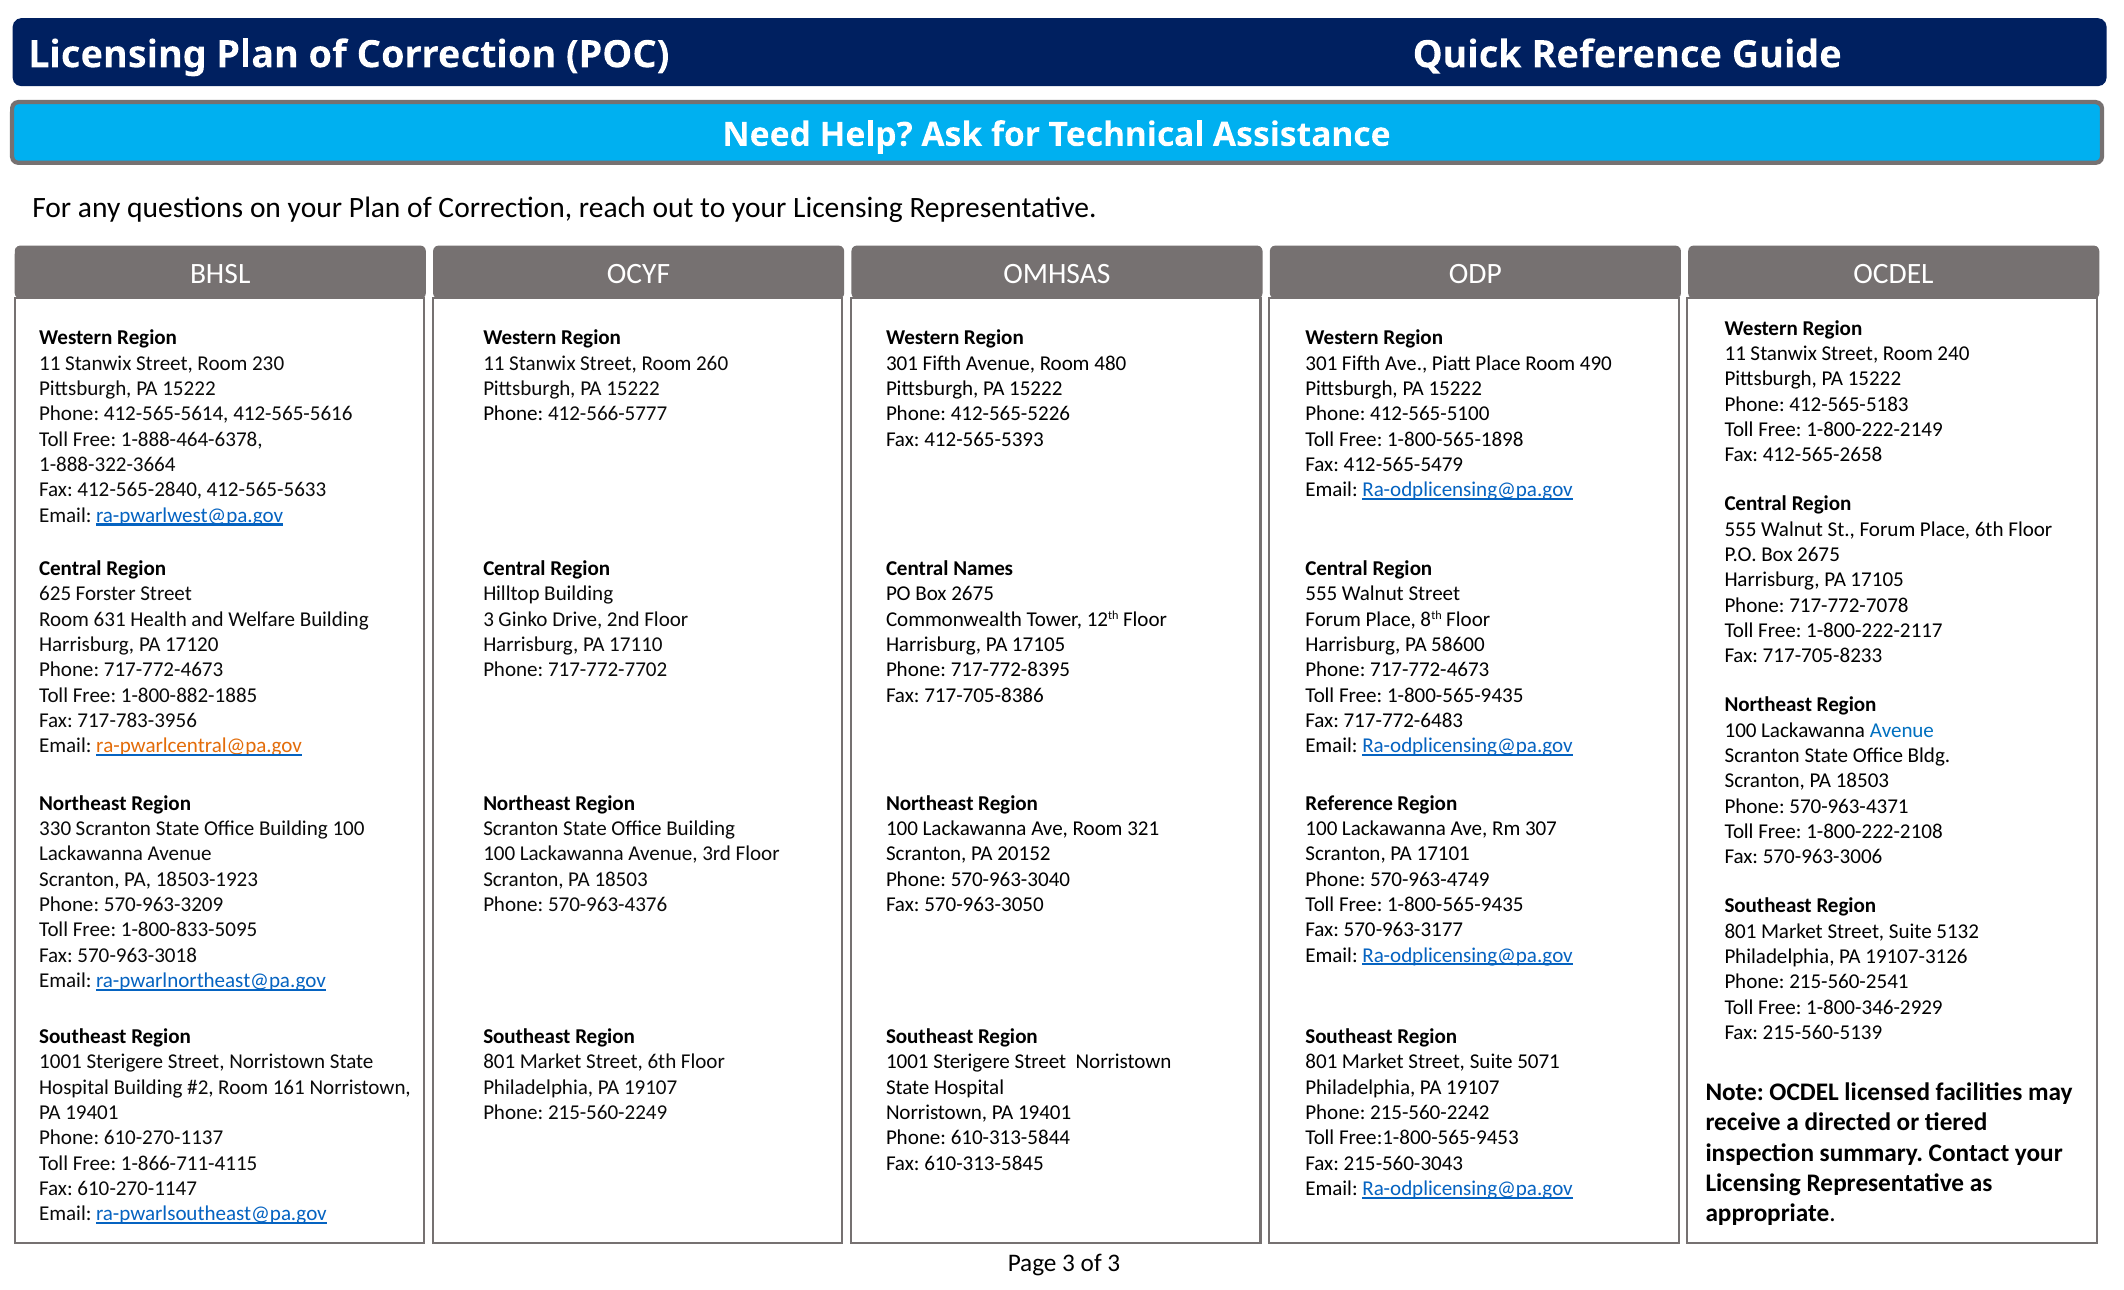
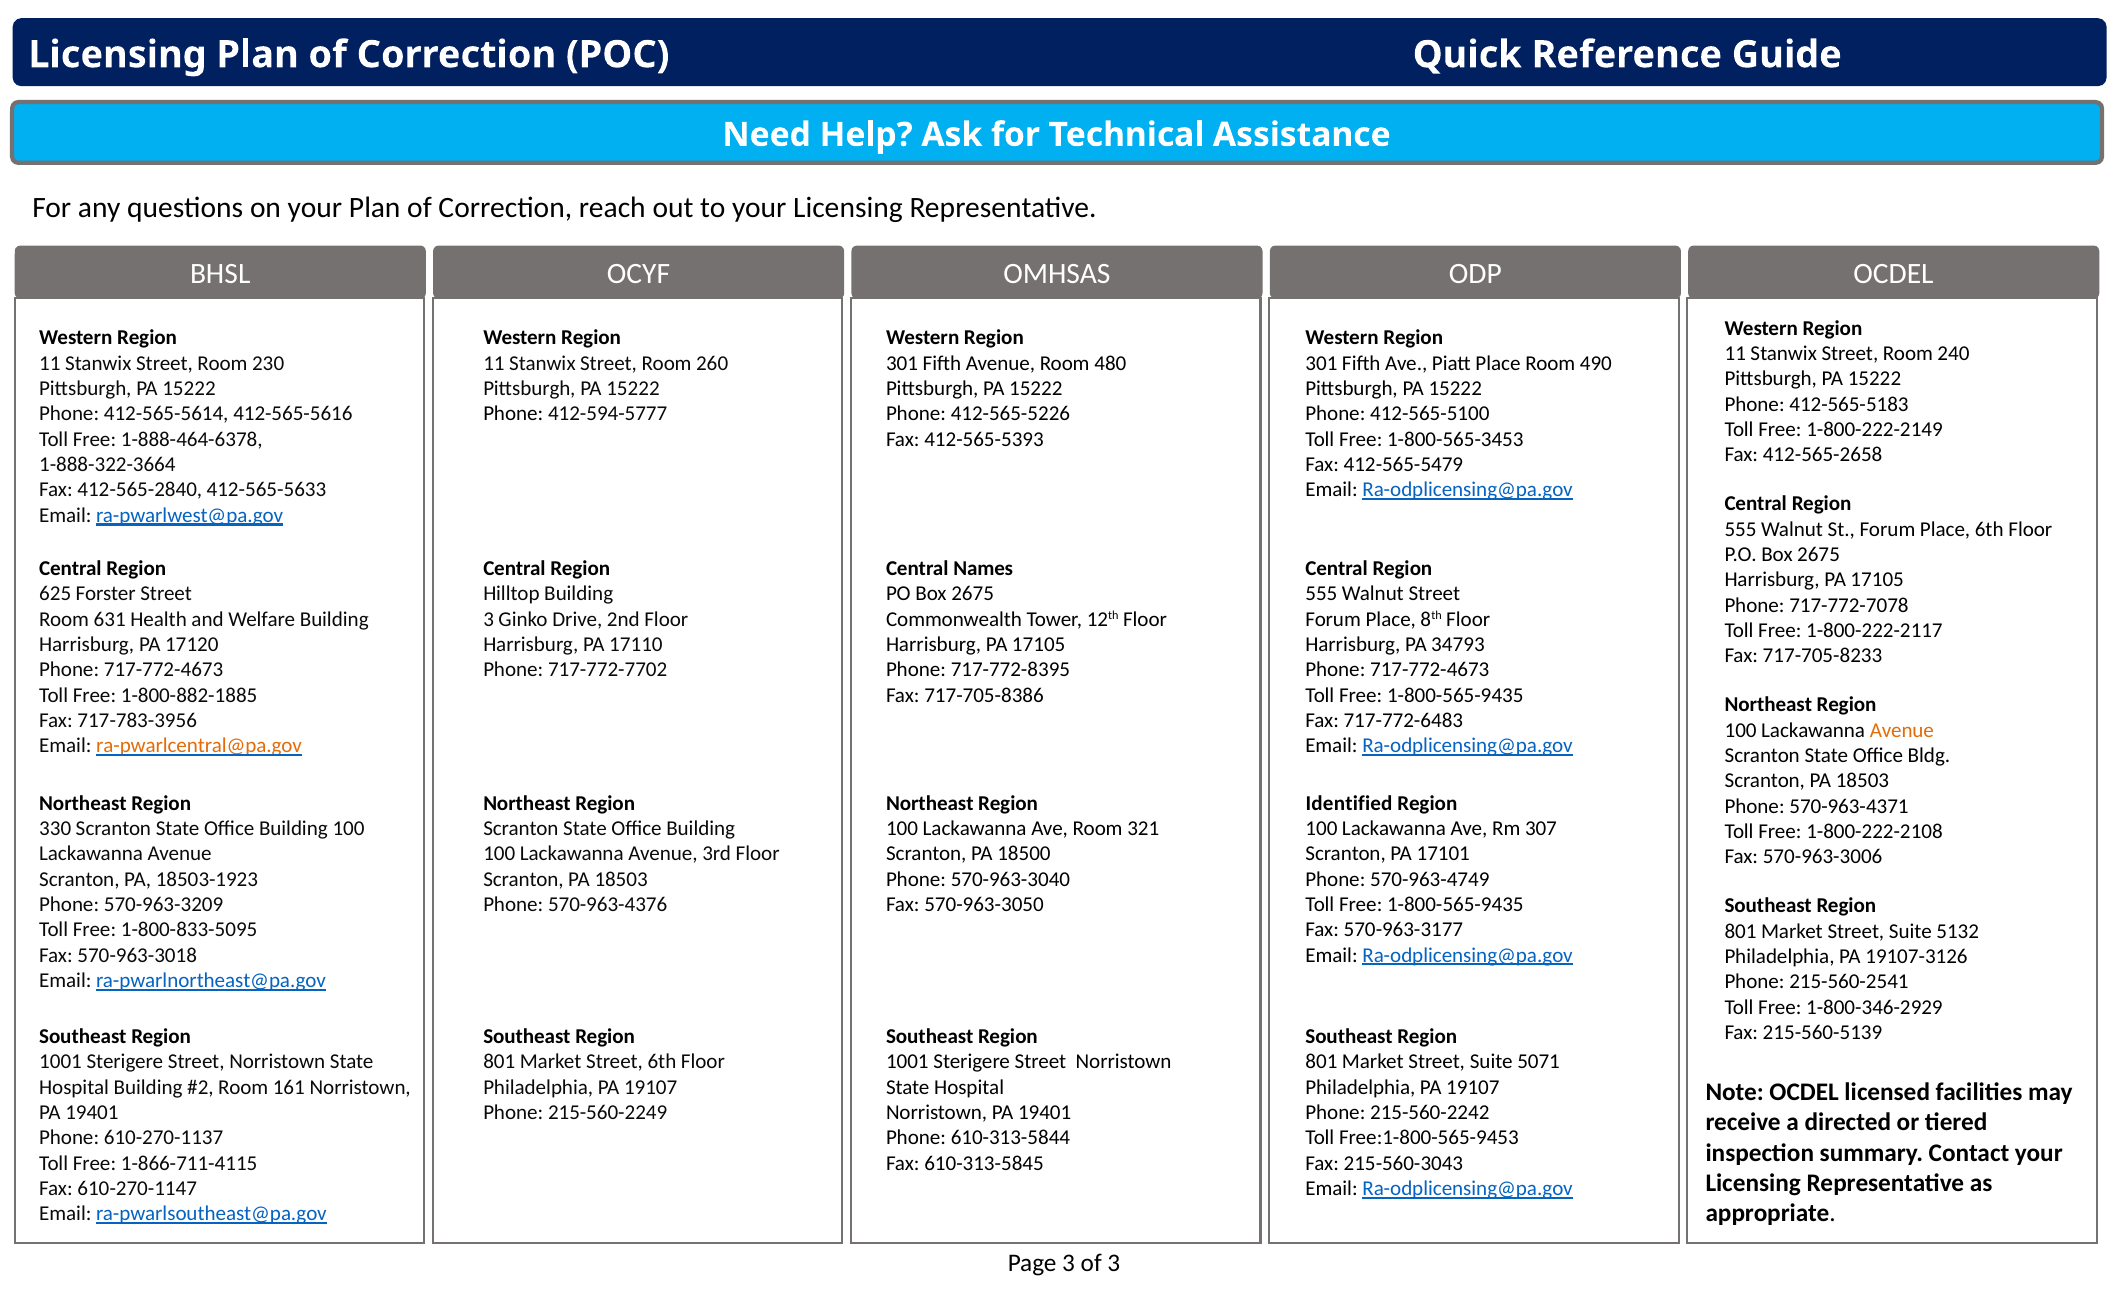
412-566-5777: 412-566-5777 -> 412-594-5777 (608, 414)
1-800-565-1898: 1-800-565-1898 -> 1-800-565-3453 (1455, 439)
58600: 58600 -> 34793 (1458, 644)
Avenue colour: blue -> orange (1902, 730)
Reference: Reference -> Identified (1349, 803)
20152: 20152 -> 18500 (1024, 854)
